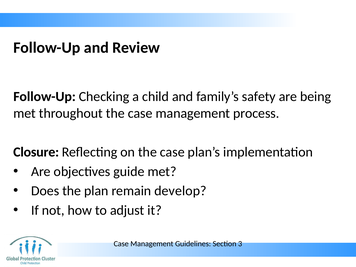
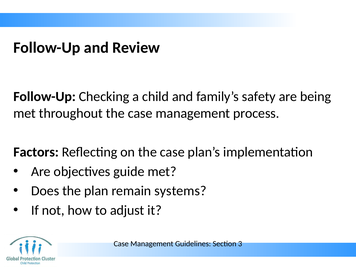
Closure: Closure -> Factors (36, 152)
develop: develop -> systems (180, 191)
